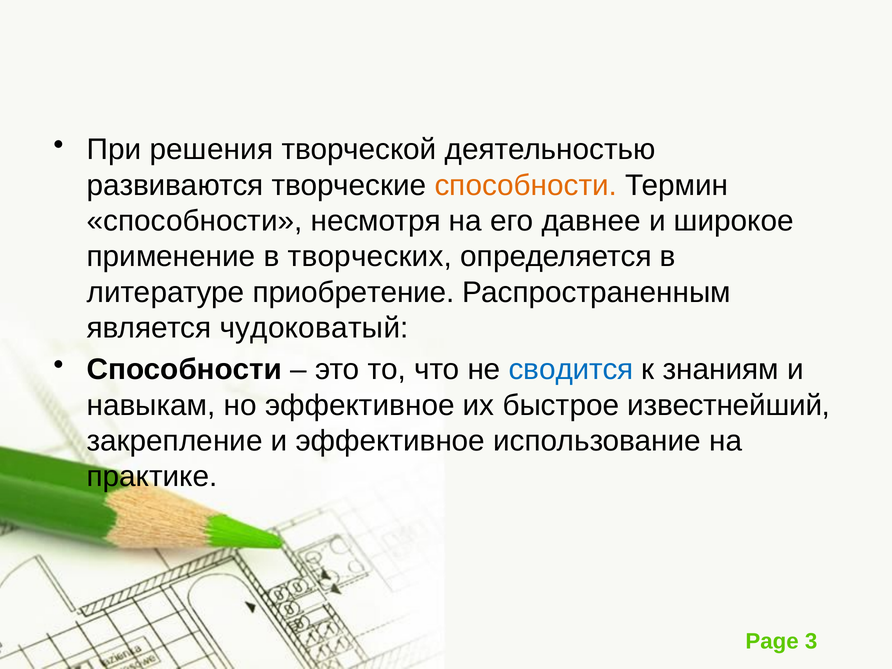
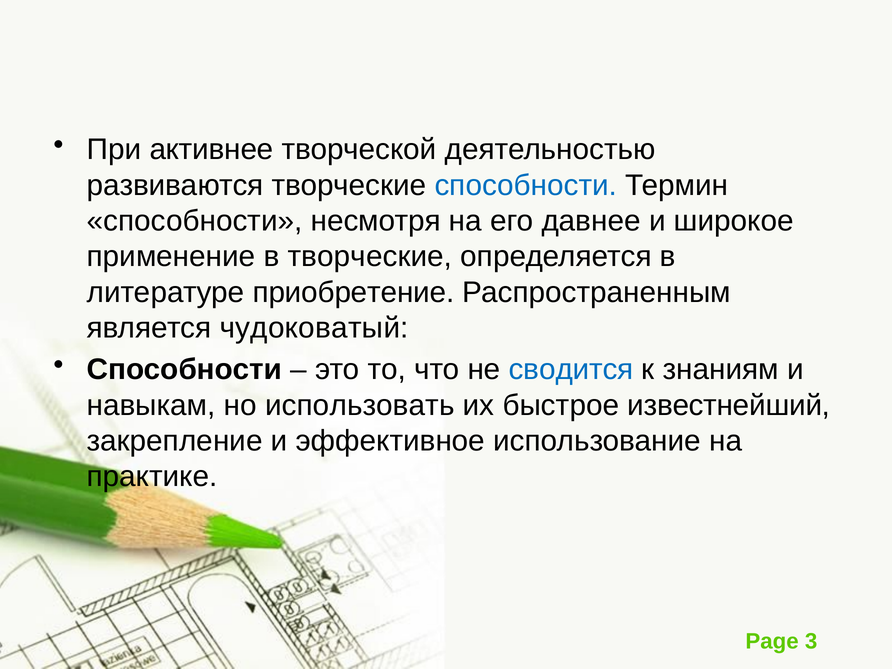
решения: решения -> активнее (212, 150)
способности colour: orange -> blue (526, 185)
в творческих: творческих -> творческие (370, 257)
но эффективное: эффективное -> использовать (360, 405)
